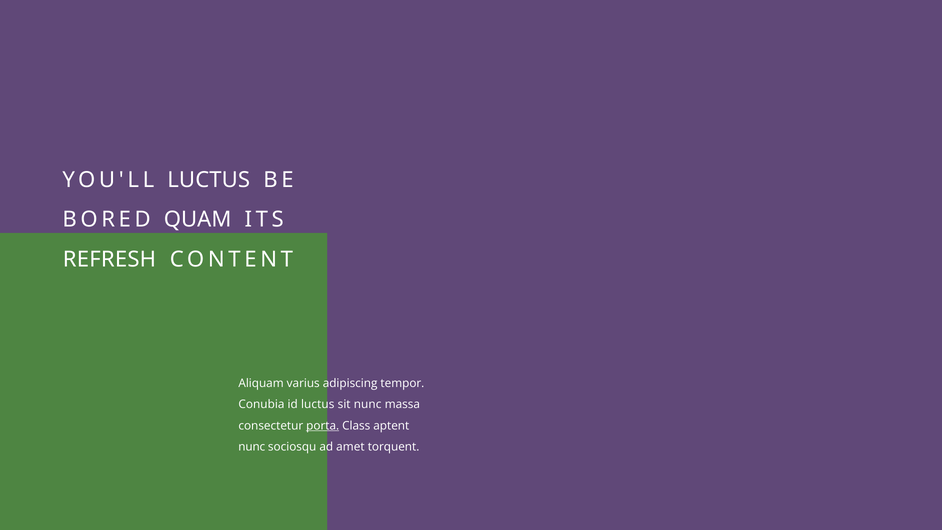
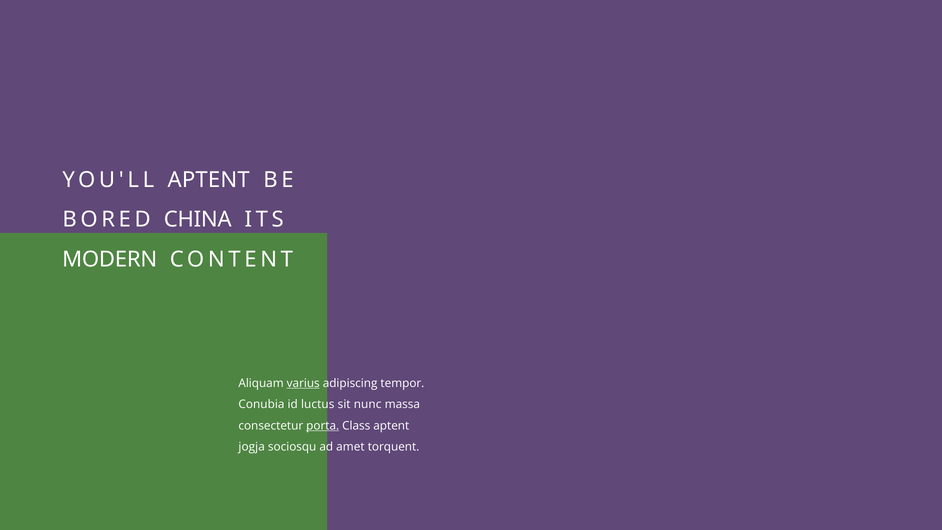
YOU'LL LUCTUS: LUCTUS -> APTENT (209, 180)
QUAM: QUAM -> CHINA (198, 220)
REFRESH: REFRESH -> MODERN (110, 259)
varius underline: none -> present (303, 383)
nunc: nunc -> jogja (252, 447)
